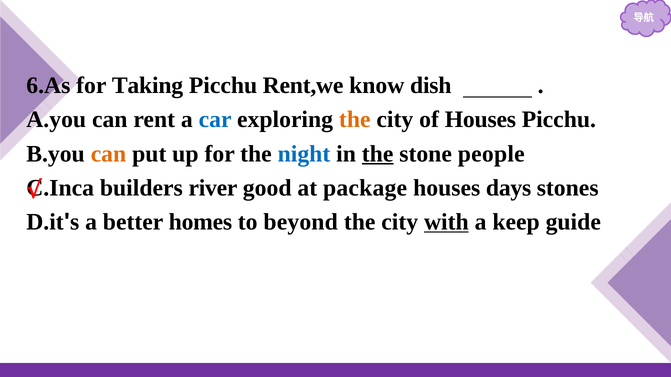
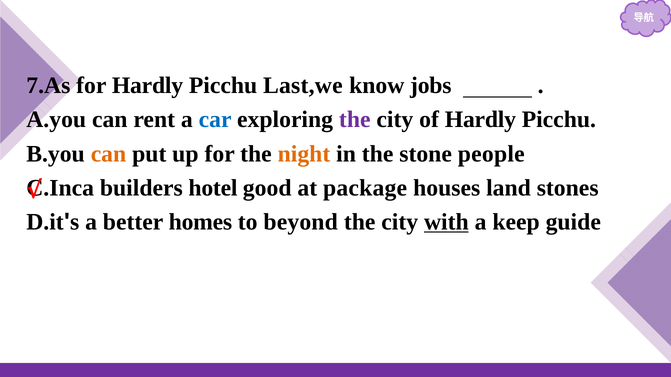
6.As: 6.As -> 7.As (48, 86)
for Taking: Taking -> Hardly (148, 86)
Rent,we: Rent,we -> Last,we (303, 86)
dish: dish -> jobs (431, 86)
the colour: orange -> purple (355, 120)
of Houses: Houses -> Hardly (480, 120)
night colour: blue -> orange (304, 154)
the underline: present -> none (378, 154)
river: river -> hotel (213, 188)
days: days -> land (509, 188)
